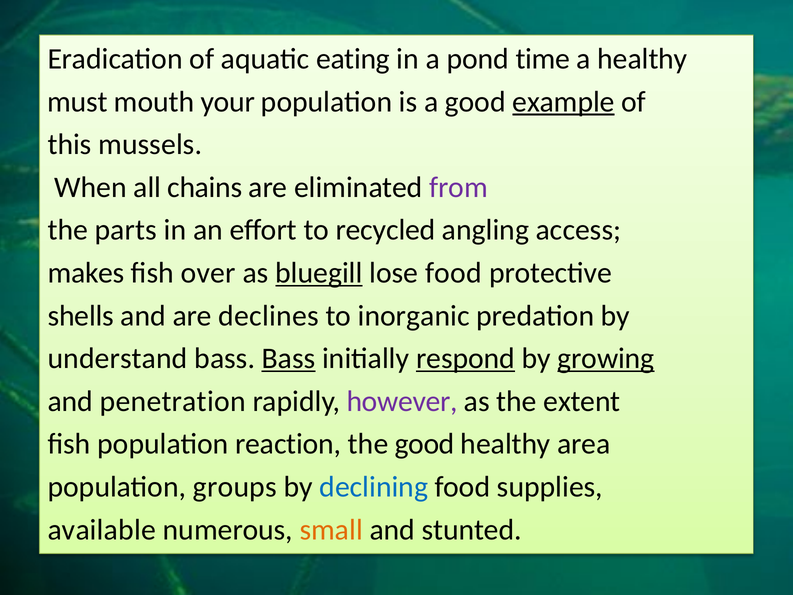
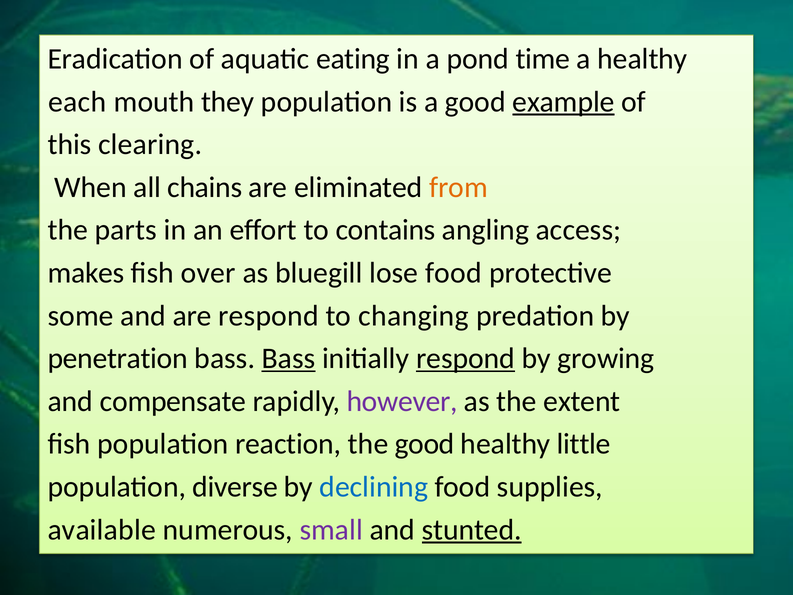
must: must -> each (77, 102)
your: your -> they (228, 102)
mussels: mussels -> clearing (150, 145)
from colour: purple -> orange (459, 187)
recycled: recycled -> contains (386, 230)
bluegill underline: present -> none (319, 273)
shells: shells -> some (81, 316)
are declines: declines -> respond (269, 316)
inorganic: inorganic -> changing (414, 316)
understand: understand -> penetration (118, 358)
growing underline: present -> none (606, 358)
penetration: penetration -> compensate (173, 401)
area: area -> little (584, 444)
groups: groups -> diverse (235, 487)
small colour: orange -> purple (331, 529)
stunted underline: none -> present (472, 529)
